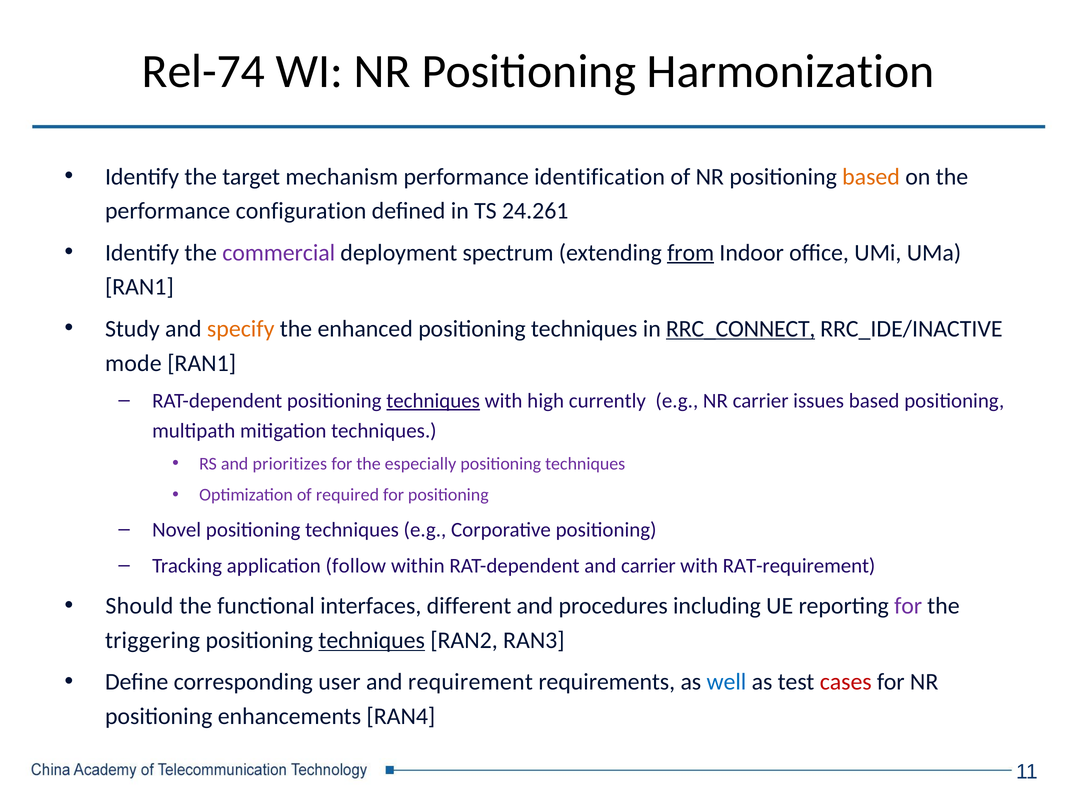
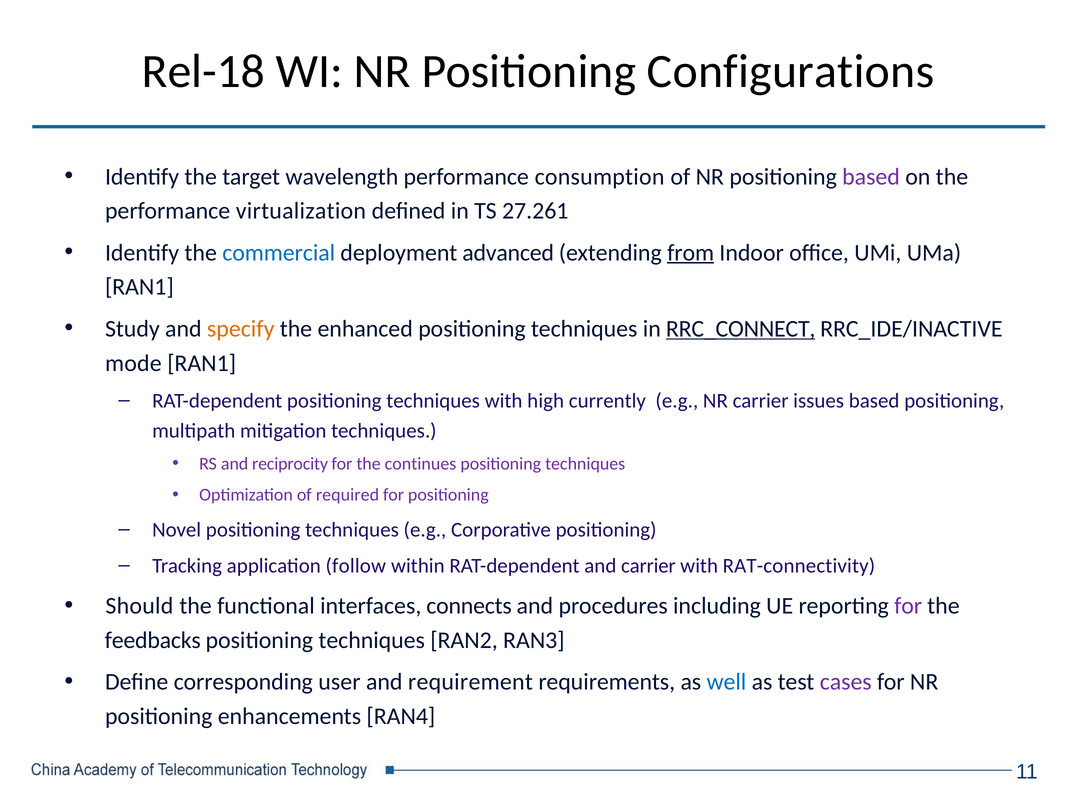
Rel-74: Rel-74 -> Rel-18 (203, 71)
Harmonization: Harmonization -> Configurations (791, 71)
mechanism: mechanism -> wavelength (342, 177)
identification: identification -> consumption (600, 177)
based colour: orange -> purple (871, 177)
configuration: configuration -> virtualization (301, 211)
24.261: 24.261 -> 27.261 (535, 211)
commercial colour: purple -> blue (279, 253)
spectrum: spectrum -> advanced (508, 253)
techniques underline: present -> none (433, 401)
prioritizes: prioritizes -> reciprocity (290, 464)
especially: especially -> continues (421, 464)
RAT-requirement: RAT-requirement -> RAT-connectivity (799, 566)
different: different -> connects (469, 606)
triggering: triggering -> feedbacks (153, 640)
techniques underline: present -> none (372, 640)
cases colour: red -> purple (846, 682)
